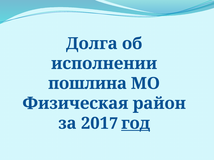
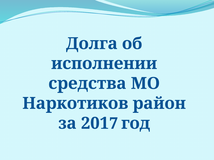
пошлина: пошлина -> средства (87, 84)
Физическая: Физическая -> Наркотиков (75, 104)
год underline: present -> none (136, 124)
